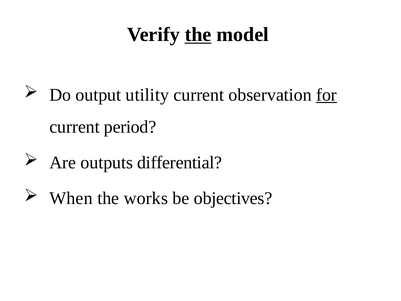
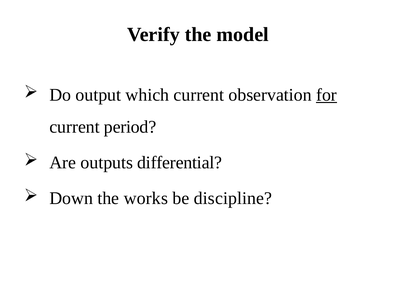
the underline: present -> none (198, 34)
utility: utility -> which (147, 95)
When: When -> Down (71, 198)
objectives: objectives -> discipline (233, 198)
